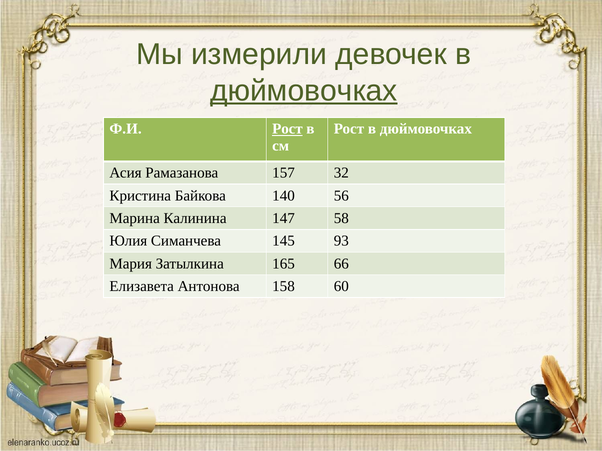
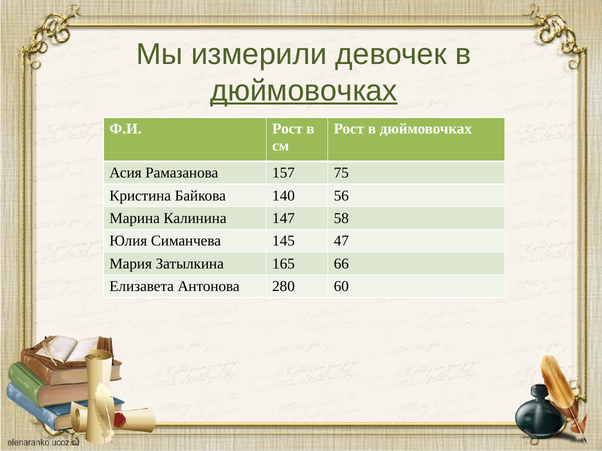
Рост underline: present -> none (287, 129)
32: 32 -> 75 (341, 173)
93: 93 -> 47 (341, 241)
158: 158 -> 280 (284, 287)
